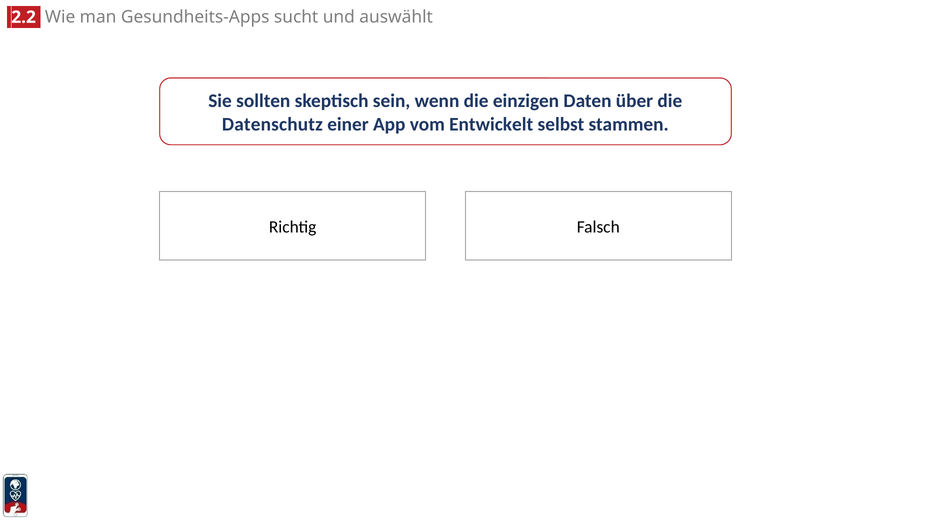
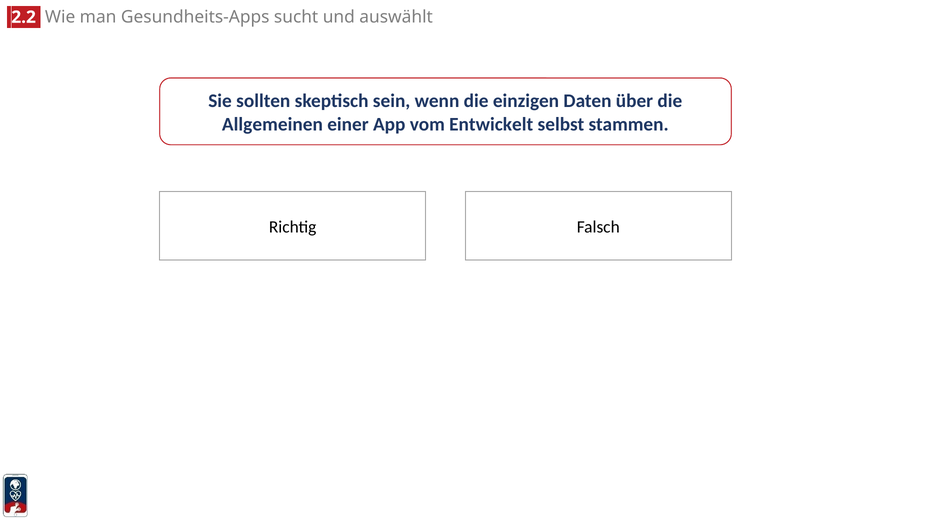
Datenschutz: Datenschutz -> Allgemeinen (272, 124)
